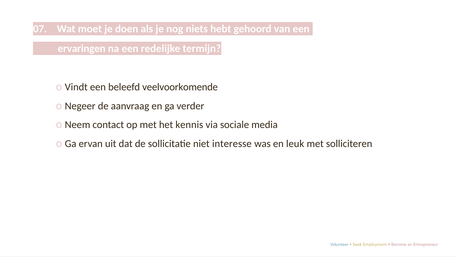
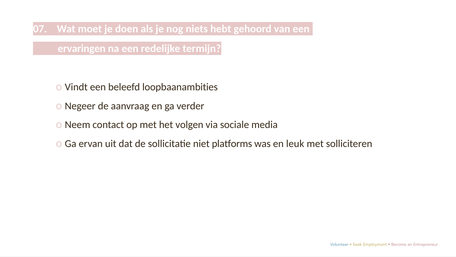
veelvoorkomende: veelvoorkomende -> loopbaanambities (180, 87)
kennis: kennis -> volgen (189, 125)
interesse: interesse -> platforms (232, 143)
